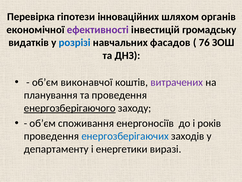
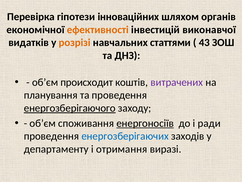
ефективності colour: purple -> orange (98, 30)
громадську: громадську -> виконавчої (209, 30)
розрізі colour: blue -> orange (75, 42)
фасадов: фасадов -> статтями (170, 42)
76: 76 -> 43 (204, 42)
виконавчої: виконавчої -> происходит (87, 82)
енергоносіїв underline: none -> present (145, 123)
років: років -> ради (209, 123)
енергетики: енергетики -> отримання (122, 149)
